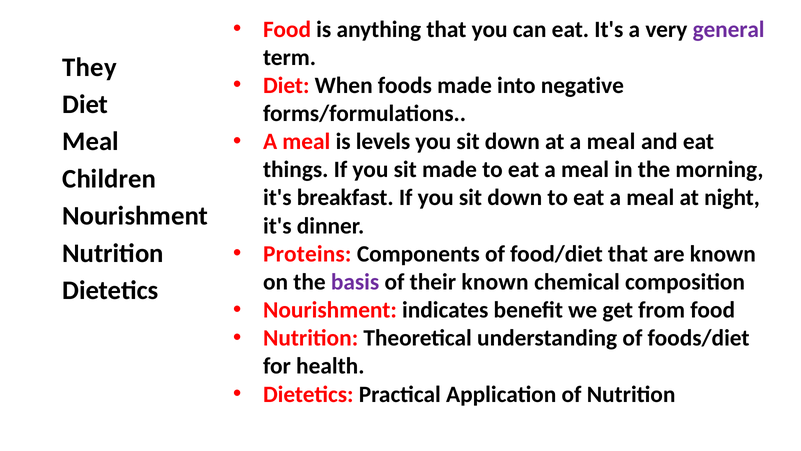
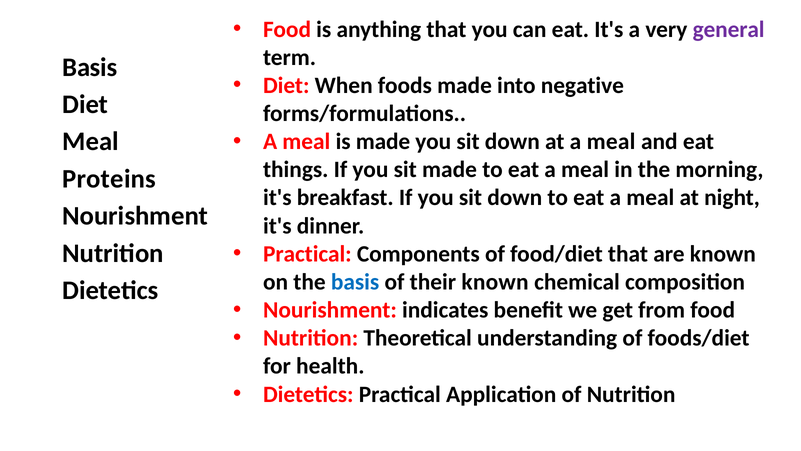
They: They -> Basis (90, 67)
is levels: levels -> made (383, 141)
Children: Children -> Proteins (109, 179)
Proteins: Proteins -> Practical (307, 254)
basis colour: purple -> blue (355, 282)
